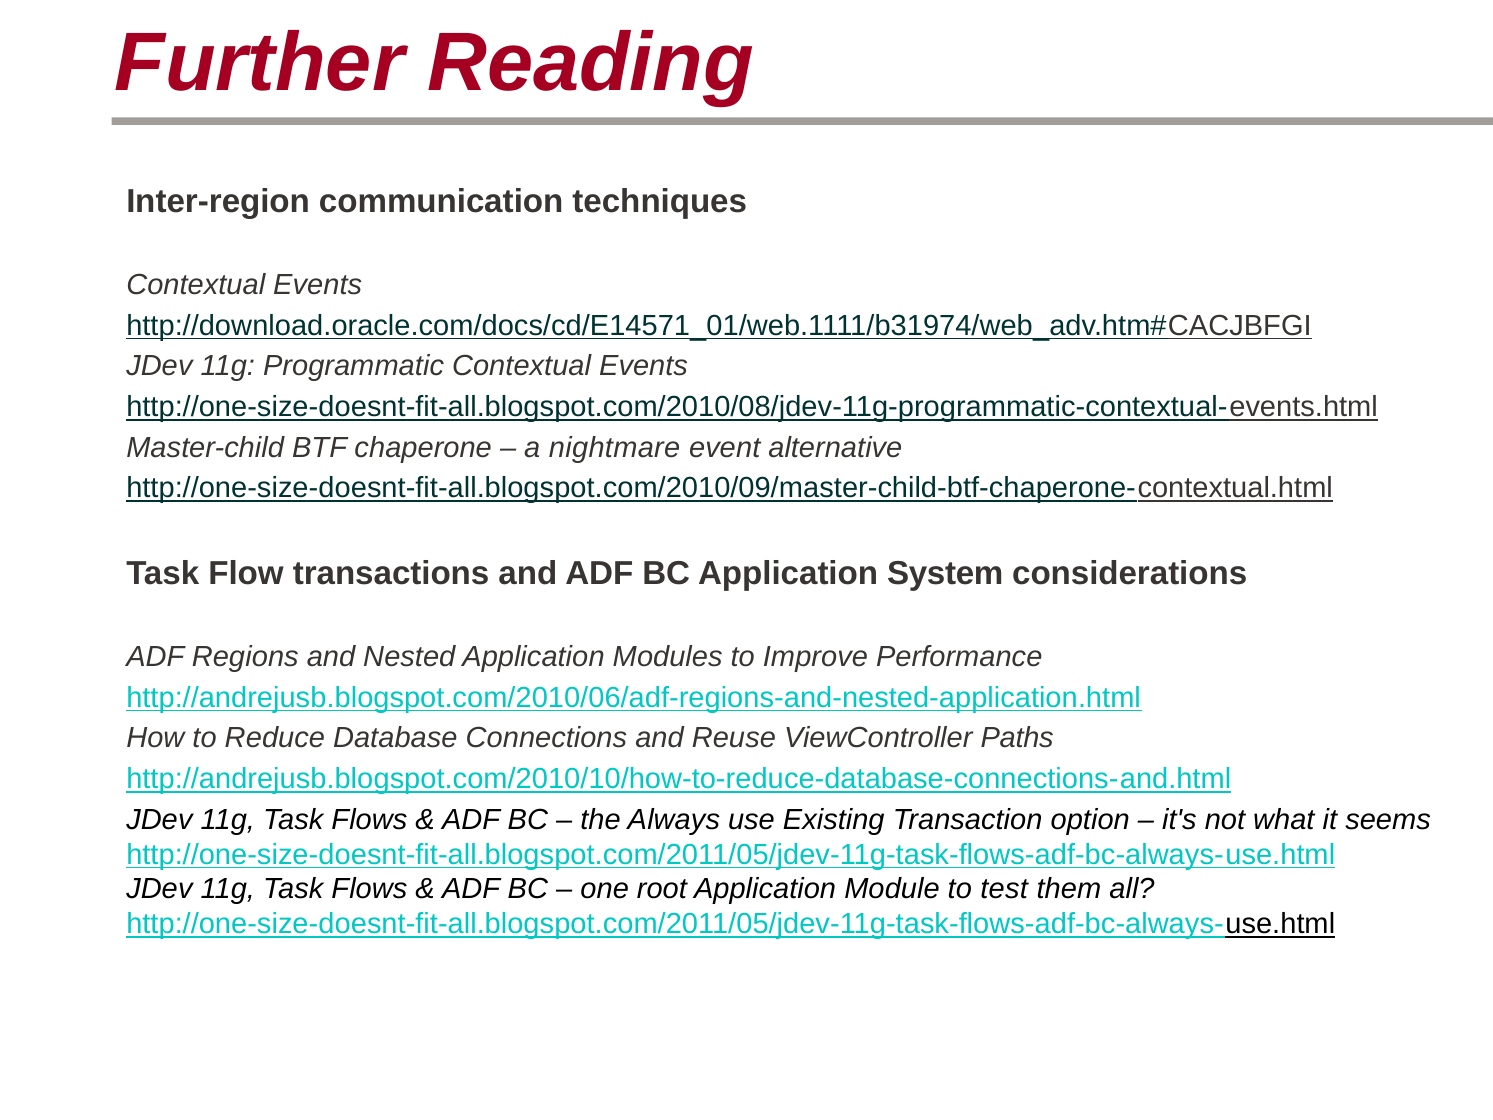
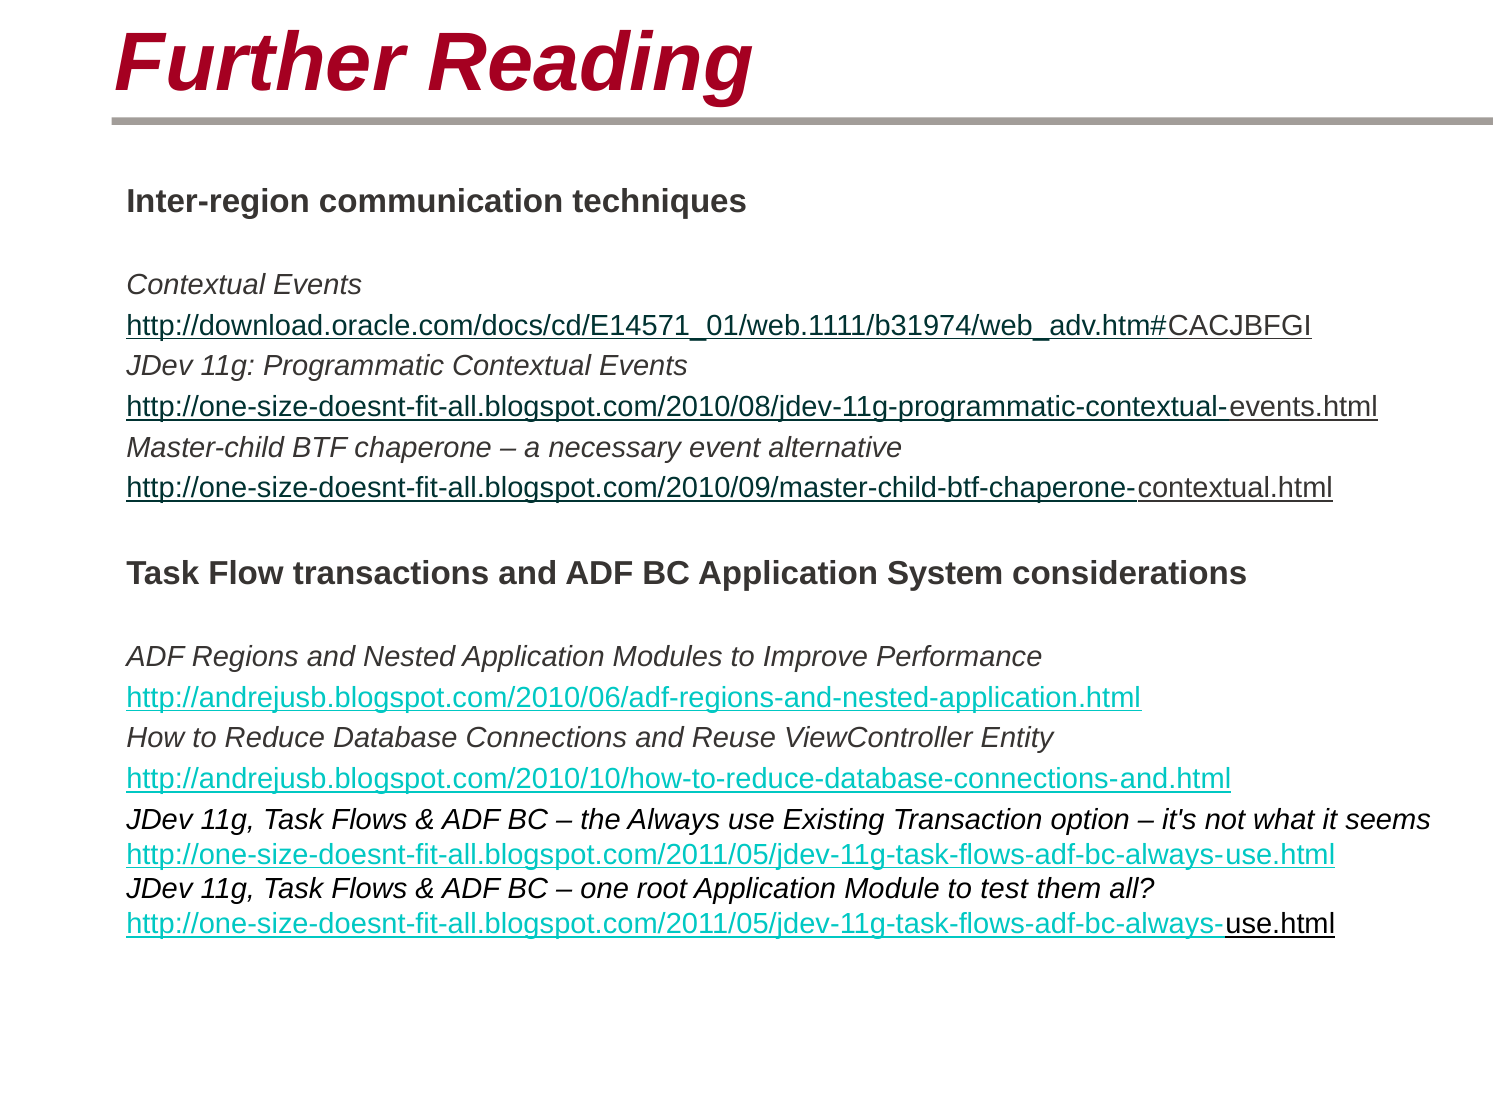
nightmare: nightmare -> necessary (615, 448)
Paths: Paths -> Entity (1017, 738)
